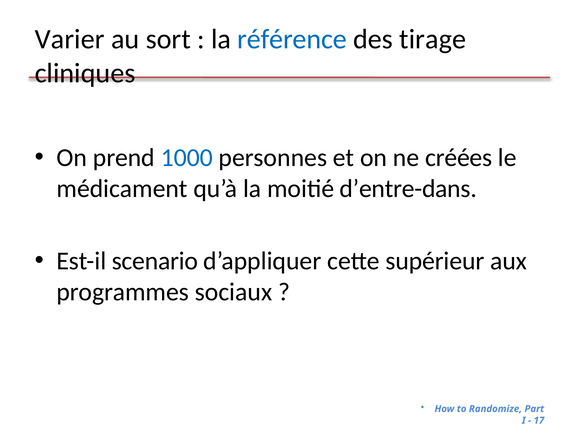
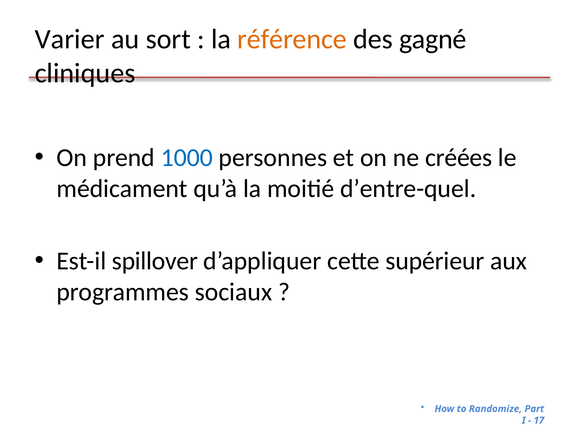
référence colour: blue -> orange (292, 39)
tirage: tirage -> gagné (433, 39)
d’entre-dans: d’entre-dans -> d’entre-quel (408, 188)
scenario: scenario -> spillover (155, 260)
